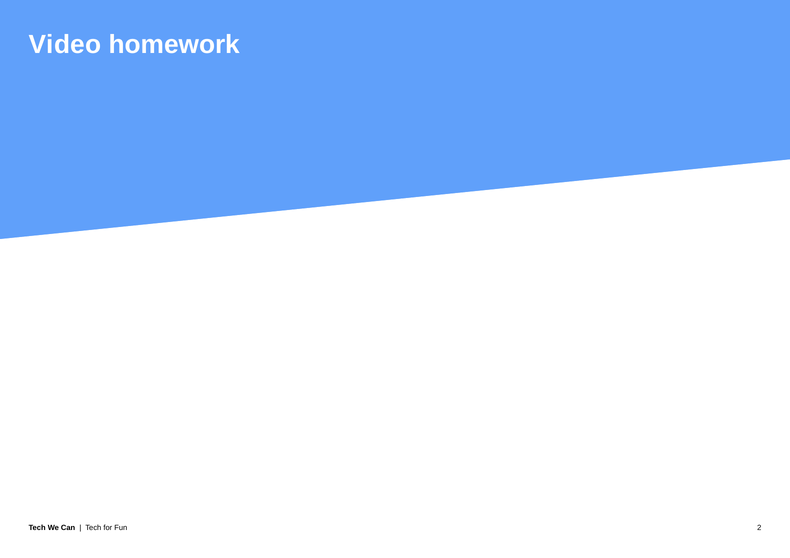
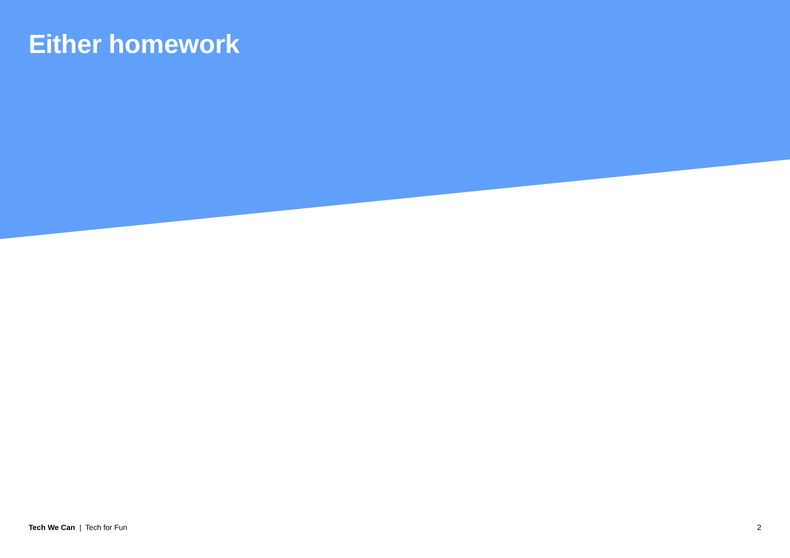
Video: Video -> Either (65, 45)
